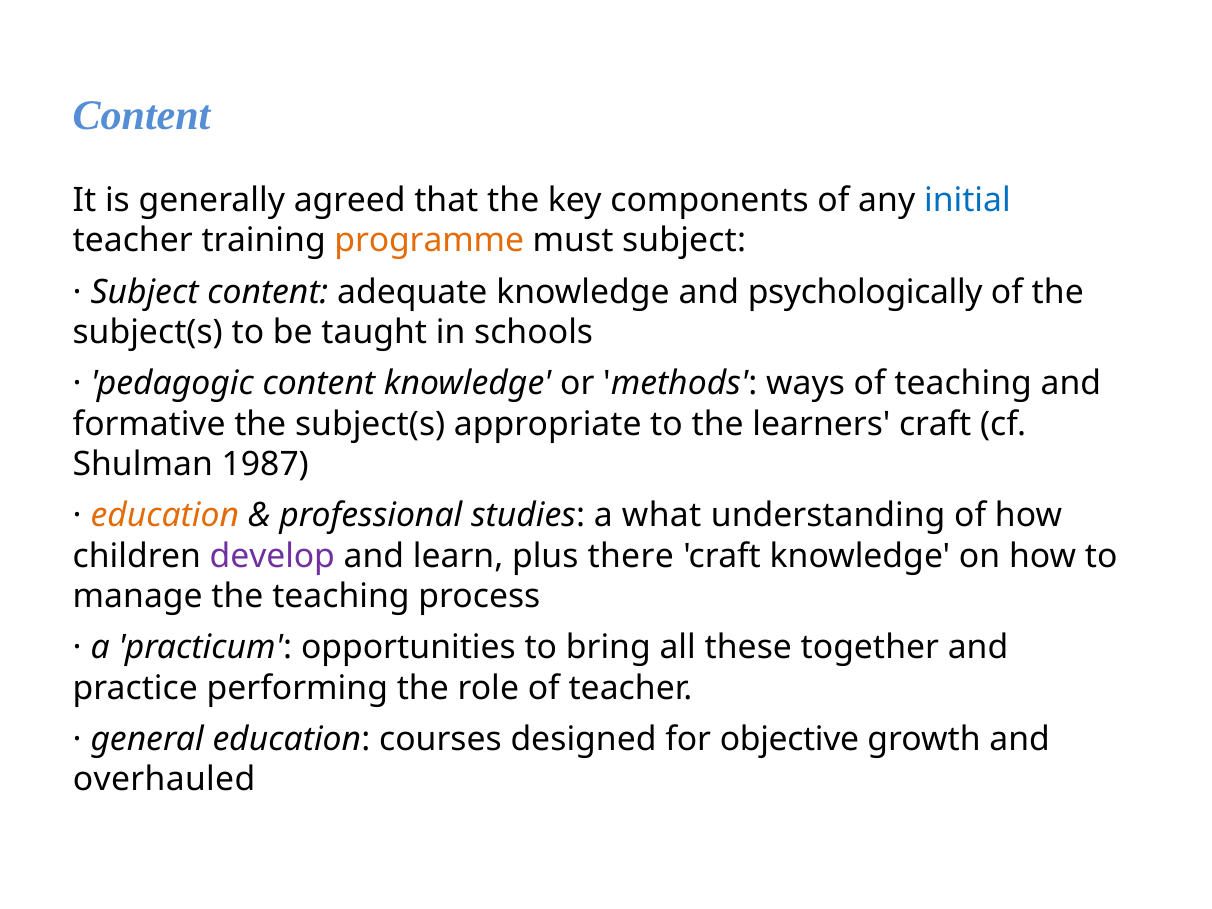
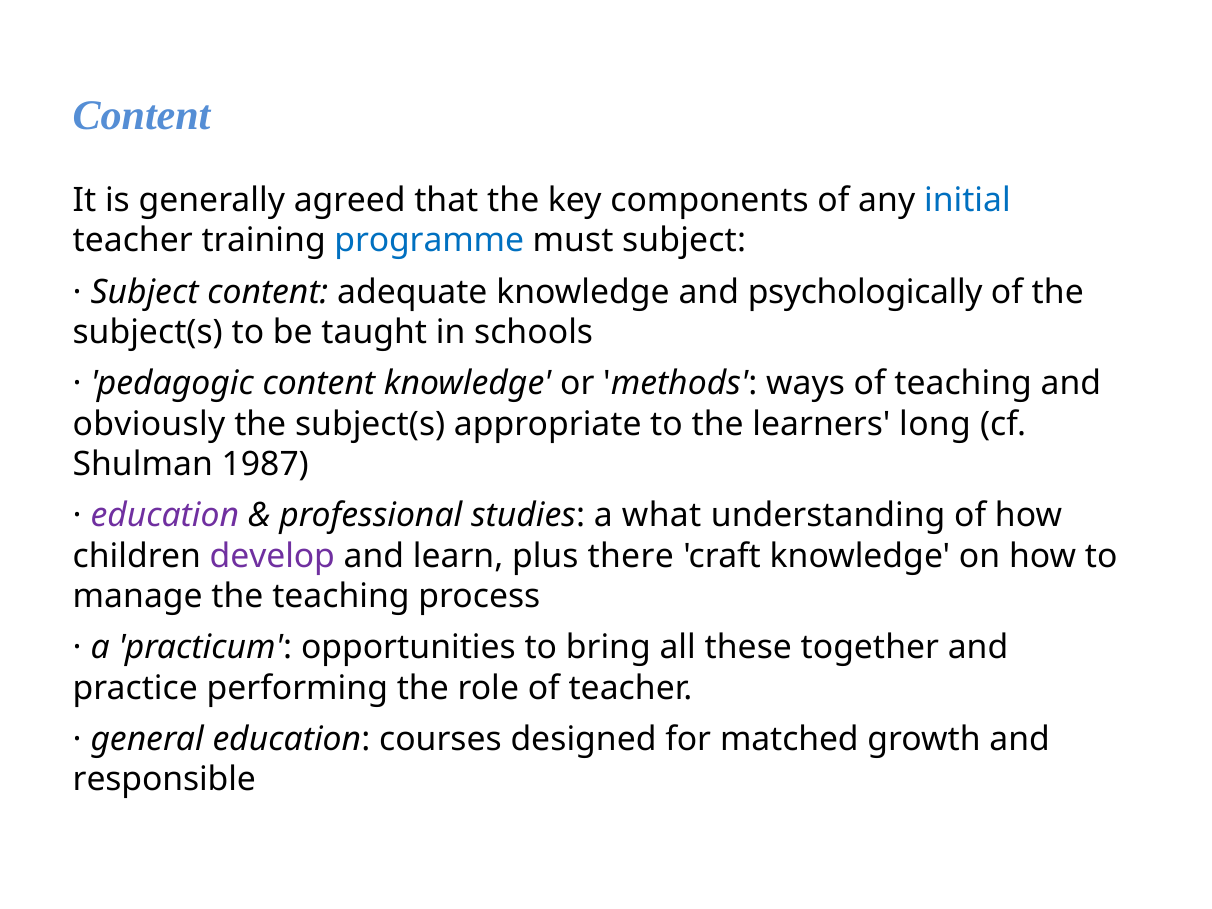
programme colour: orange -> blue (429, 241)
formative: formative -> obviously (149, 424)
learners craft: craft -> long (935, 424)
education colour: orange -> purple (165, 516)
objective: objective -> matched (789, 739)
overhauled: overhauled -> responsible (164, 780)
